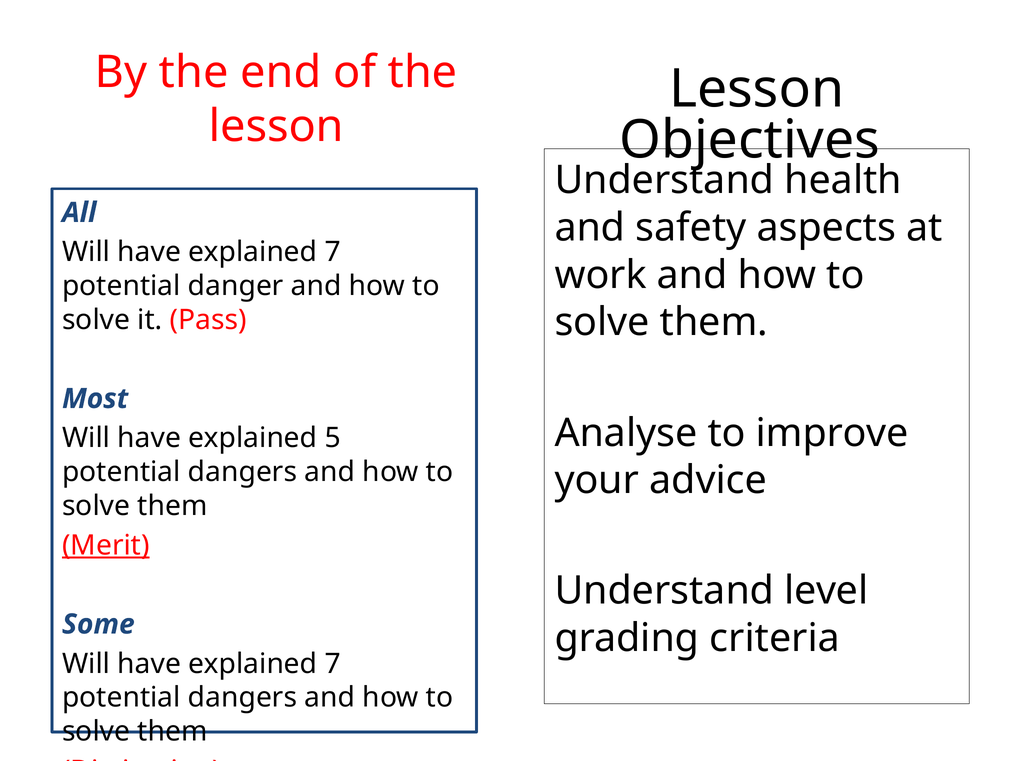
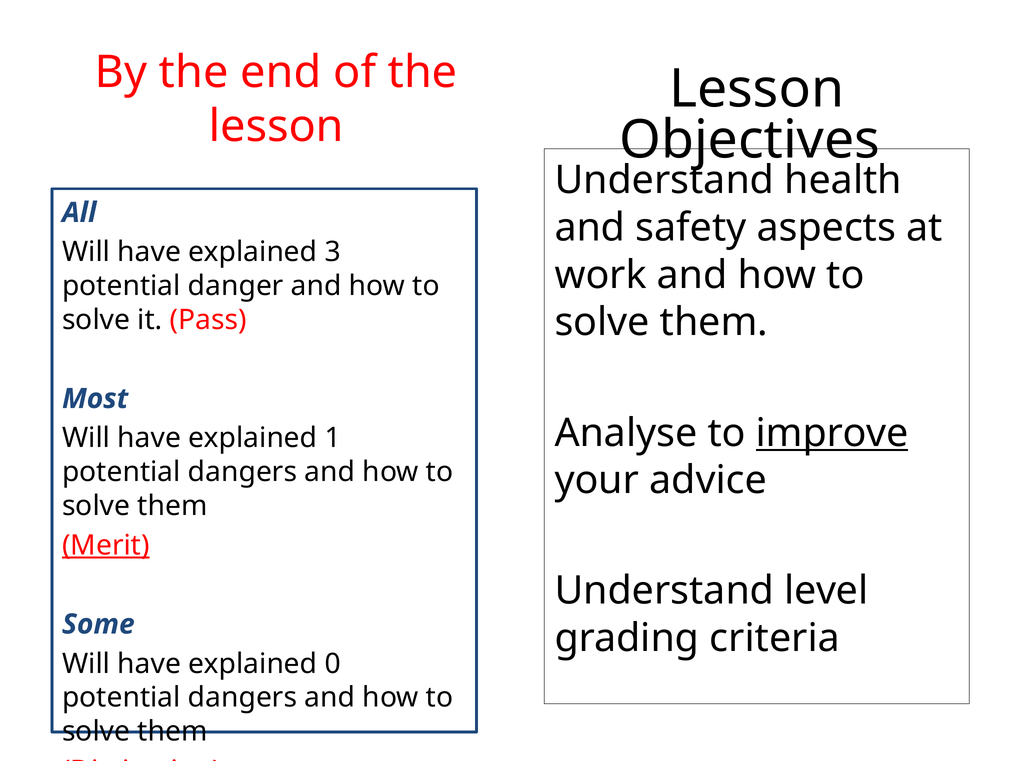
7: 7 -> 3 (333, 252)
improve underline: none -> present (832, 433)
5: 5 -> 1 (333, 438)
7: 7 -> 0 (333, 664)
